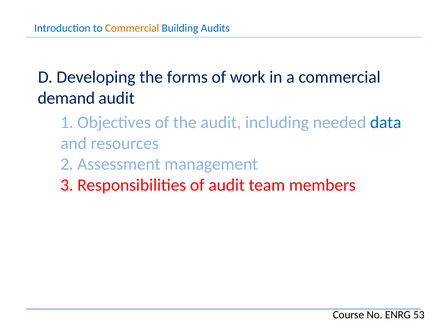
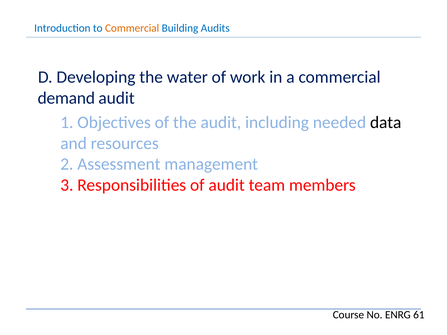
forms: forms -> water (187, 77)
data colour: blue -> black (386, 123)
53: 53 -> 61 (419, 315)
